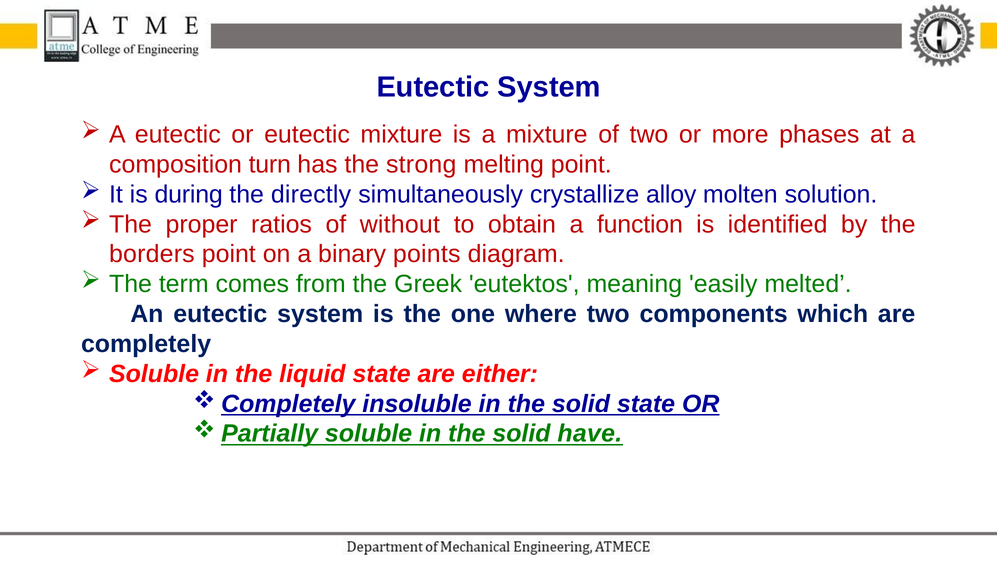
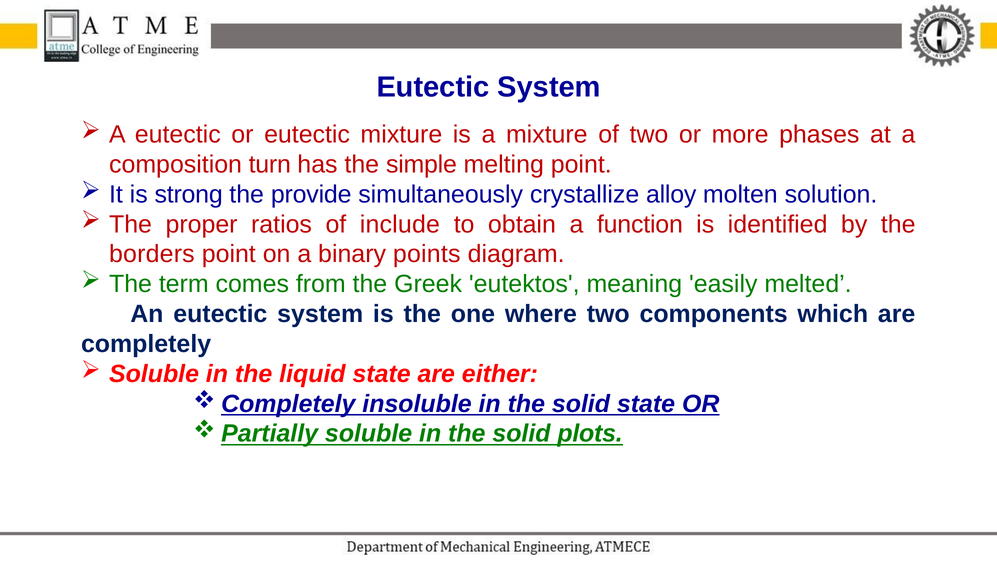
strong: strong -> simple (421, 164)
during: during -> strong (189, 194)
directly: directly -> provide (311, 194)
without: without -> include (400, 224)
have: have -> plots (590, 434)
